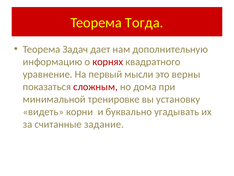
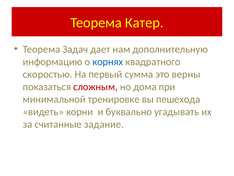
Тогда: Тогда -> Катер (144, 23)
корнях colour: red -> blue (108, 62)
уравнение: уравнение -> скоростью (48, 74)
мысли: мысли -> сумма (139, 74)
установку: установку -> пешехода (178, 99)
